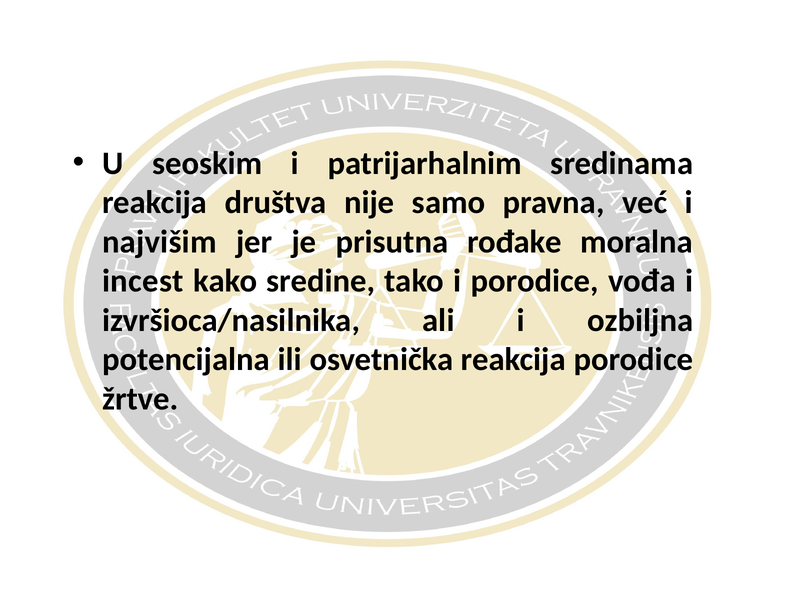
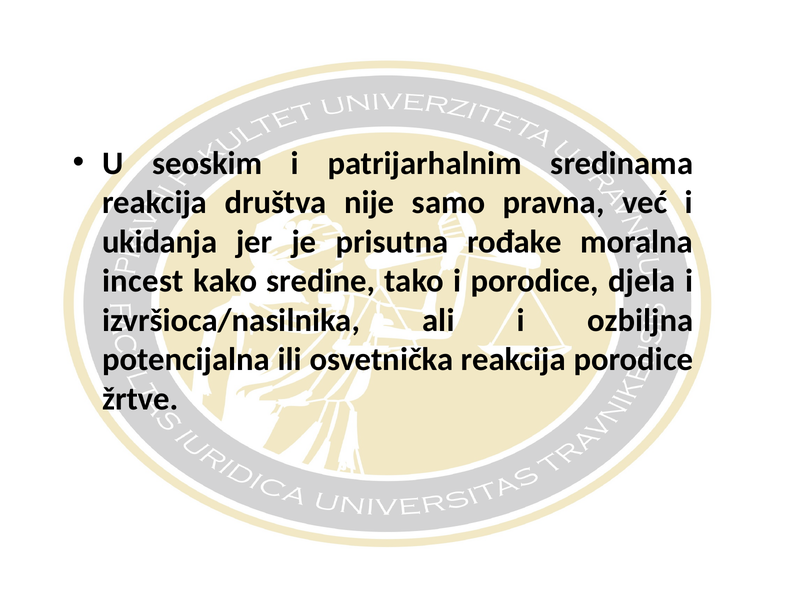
najvišim: najvišim -> ukidanja (160, 242)
vođa: vođa -> djela (642, 281)
